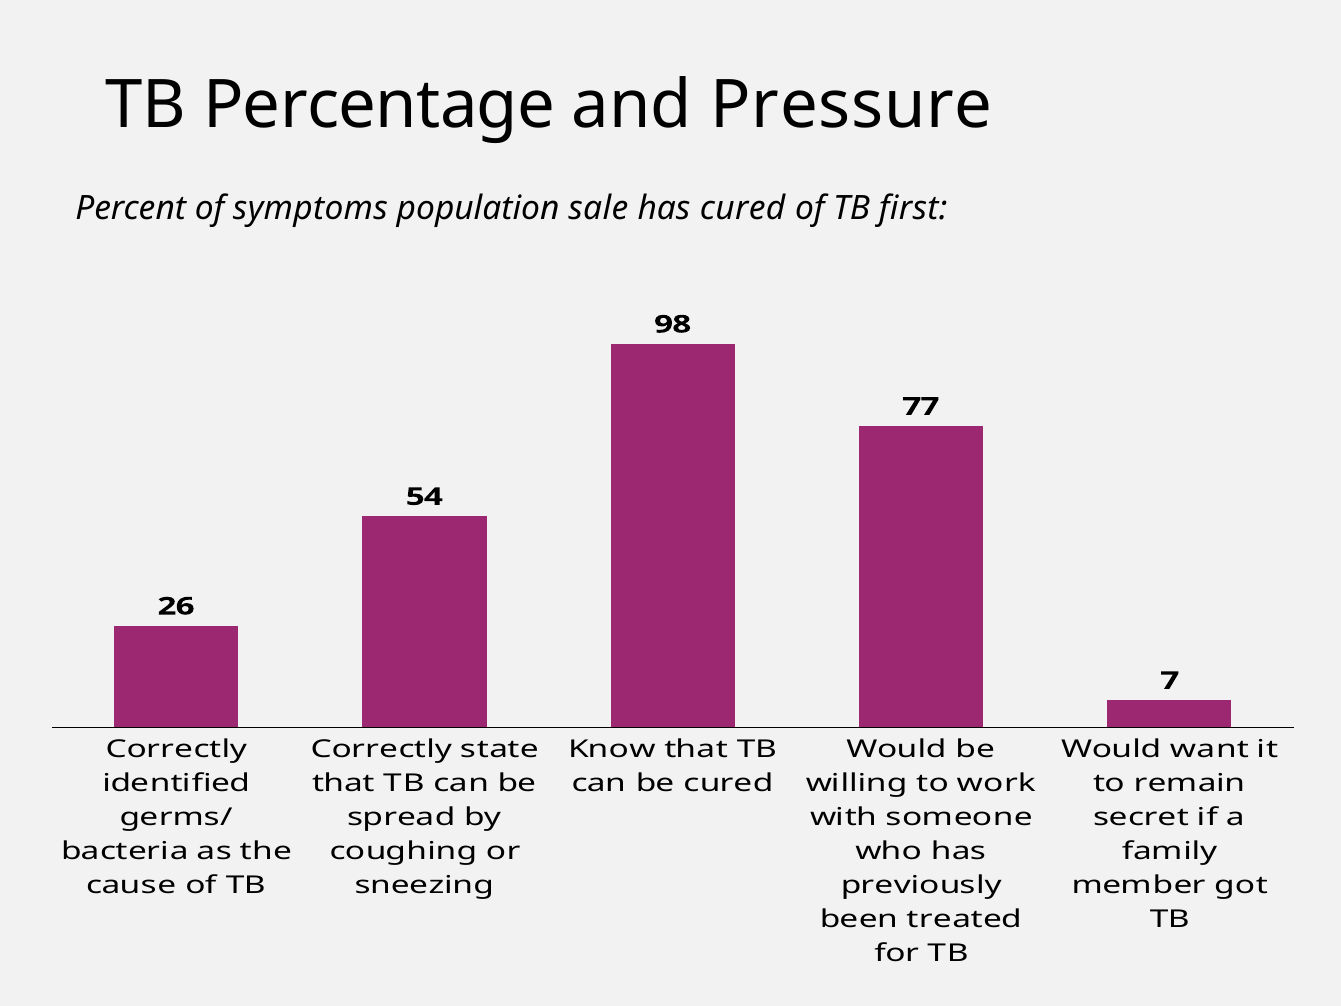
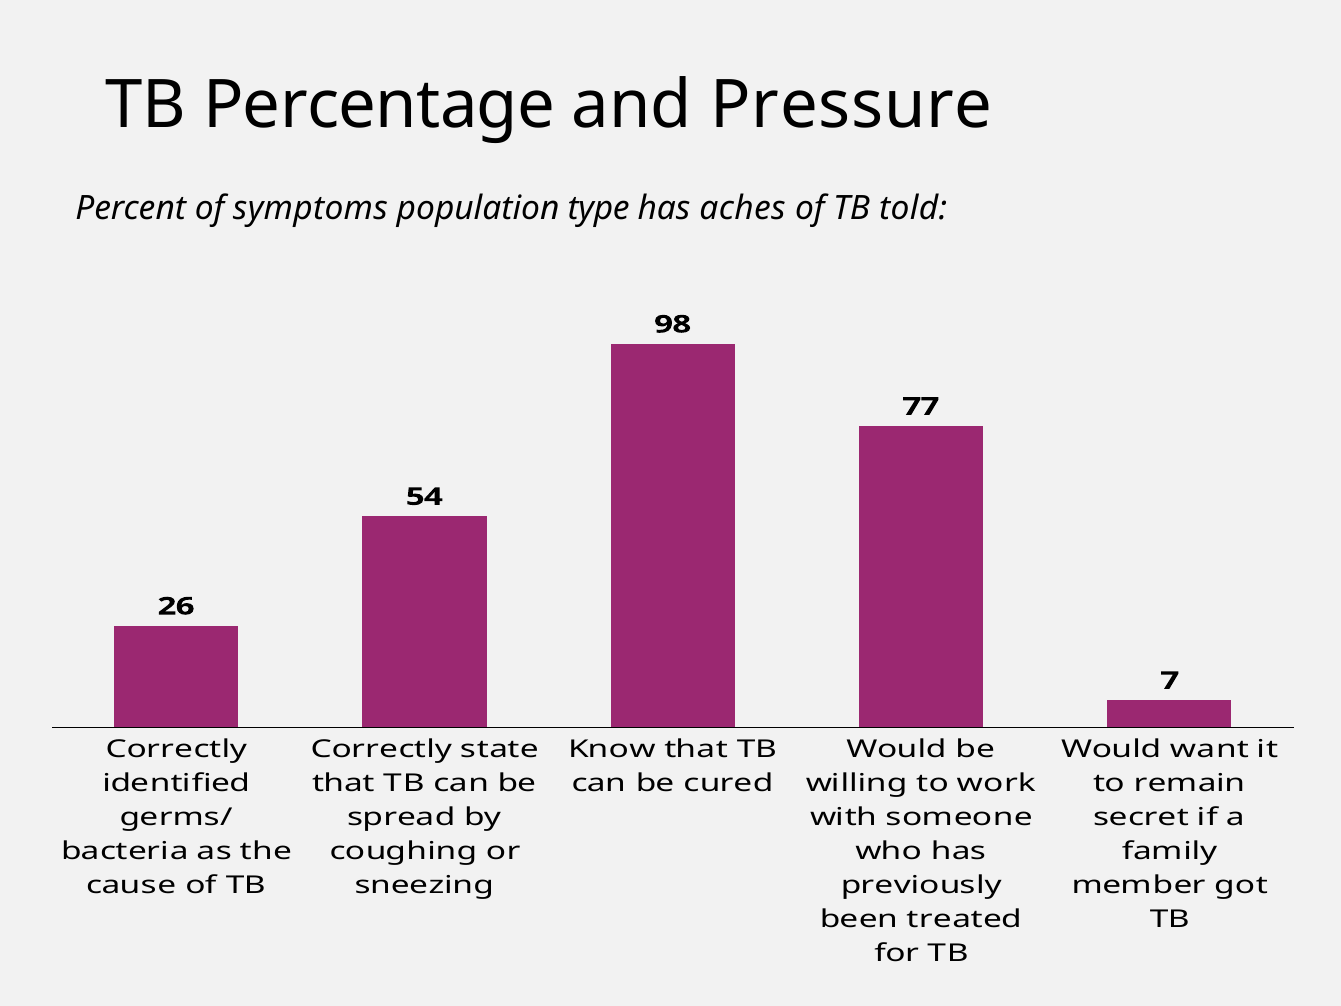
sale: sale -> type (599, 208)
has cured: cured -> aches (743, 208)
first: first -> told (913, 208)
